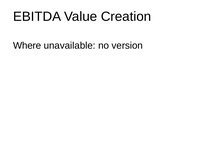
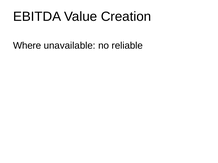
version: version -> reliable (127, 46)
